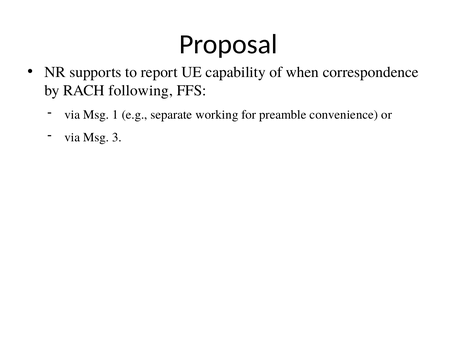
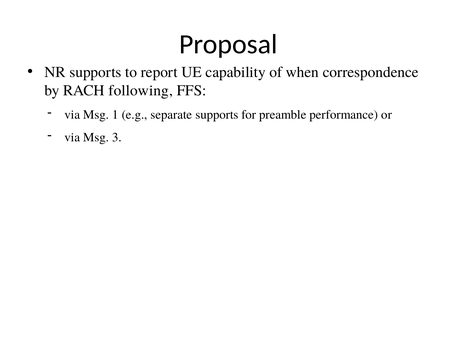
separate working: working -> supports (217, 115)
convenience: convenience -> performance (344, 115)
